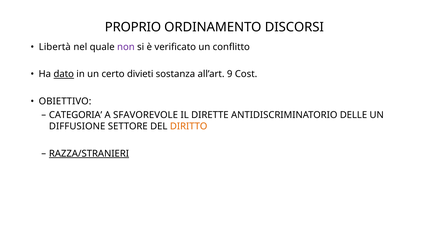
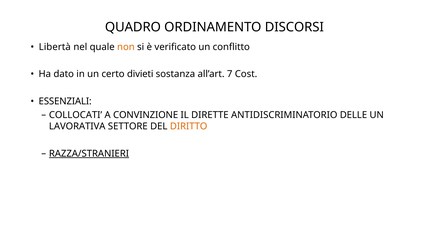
PROPRIO: PROPRIO -> QUADRO (133, 27)
non colour: purple -> orange (126, 47)
dato underline: present -> none (64, 74)
9: 9 -> 7 (230, 74)
OBIETTIVO: OBIETTIVO -> ESSENZIALI (65, 101)
CATEGORIA: CATEGORIA -> COLLOCATI (76, 115)
SFAVOREVOLE: SFAVOREVOLE -> CONVINZIONE (146, 115)
DIFFUSIONE: DIFFUSIONE -> LAVORATIVA (77, 126)
